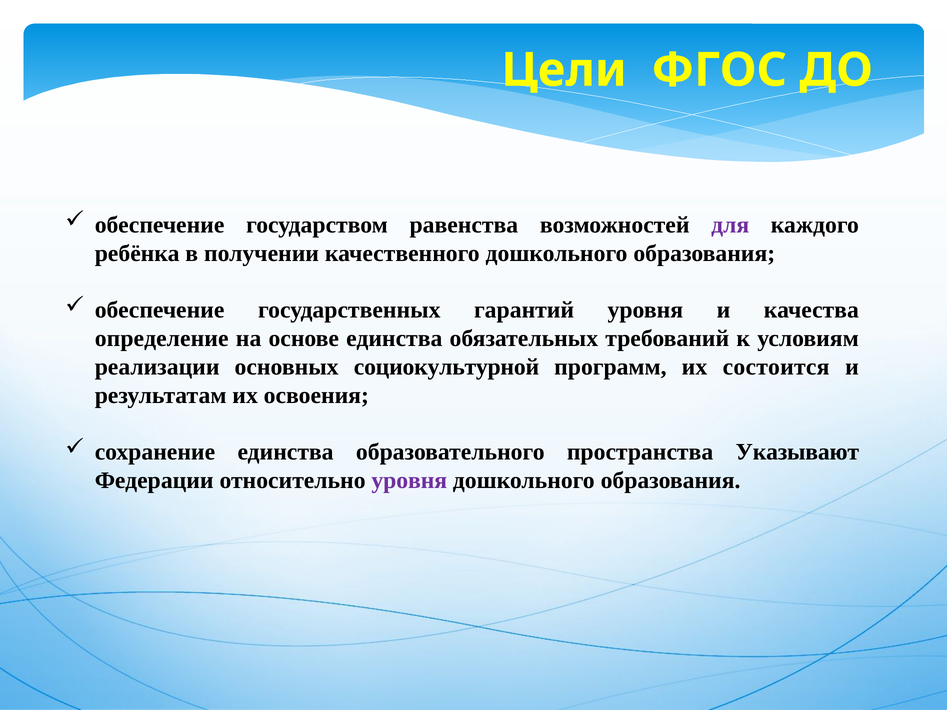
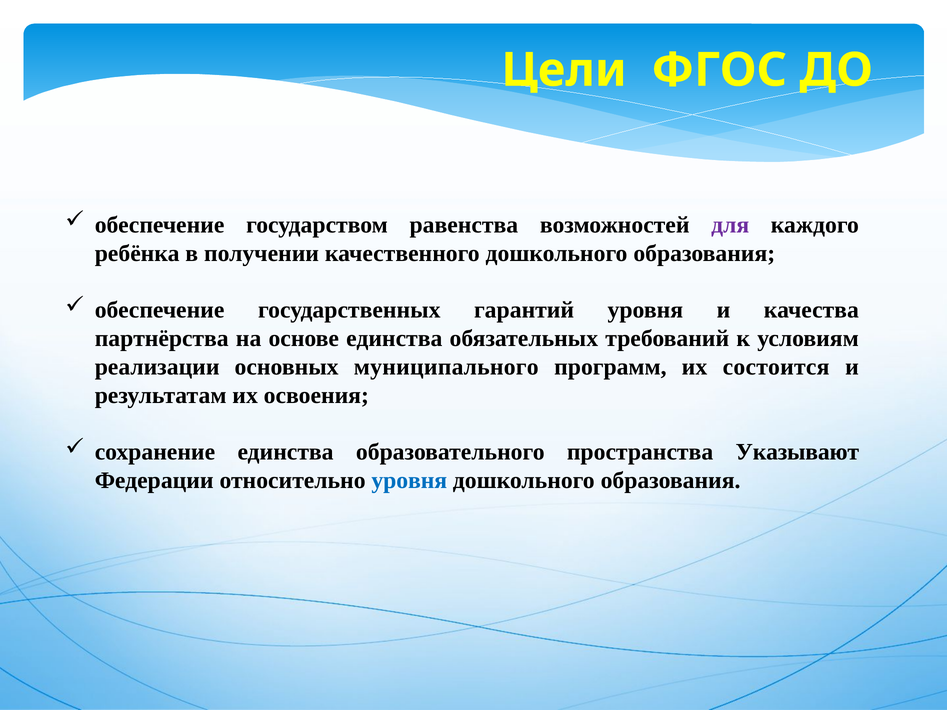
определение: определение -> партнёрства (162, 339)
социокультурной: социокультурной -> муниципального (446, 367)
уровня colour: purple -> blue (409, 481)
